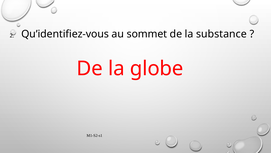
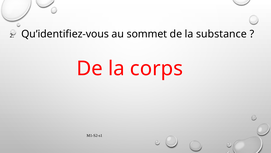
globe: globe -> corps (157, 68)
